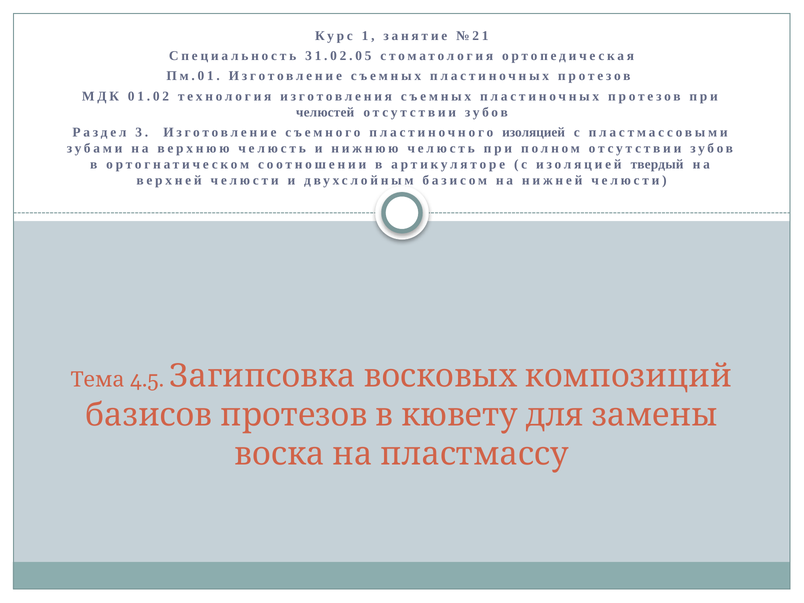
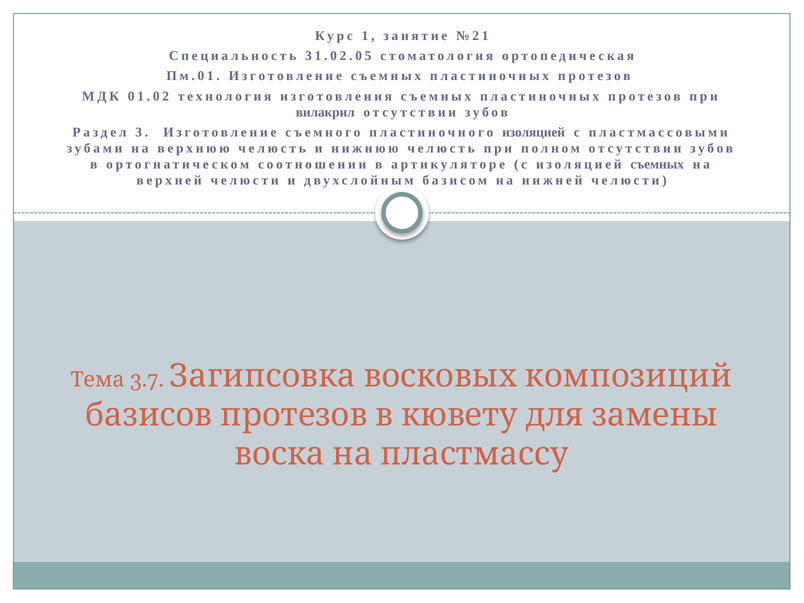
челюстей: челюстей -> вилакрил (325, 112)
изоляцией твердый: твердый -> съемных (657, 164)
4.5: 4.5 -> 3.7 (147, 380)
